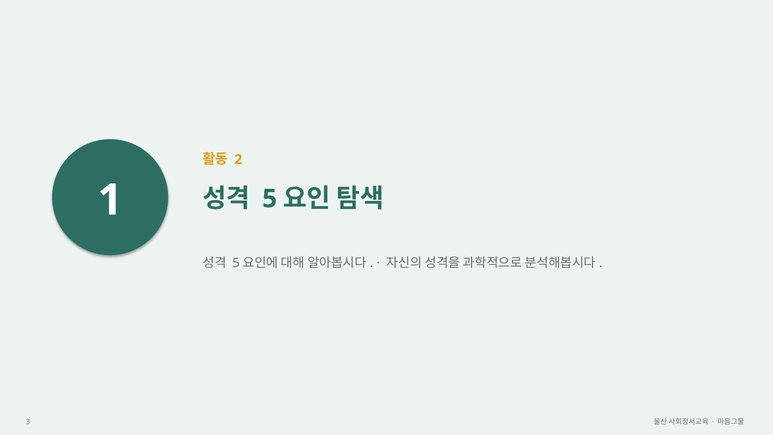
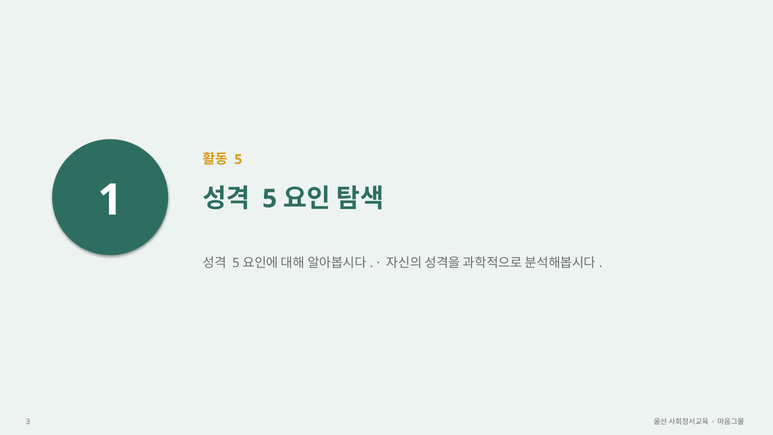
2: 2 -> 5 (238, 159)
